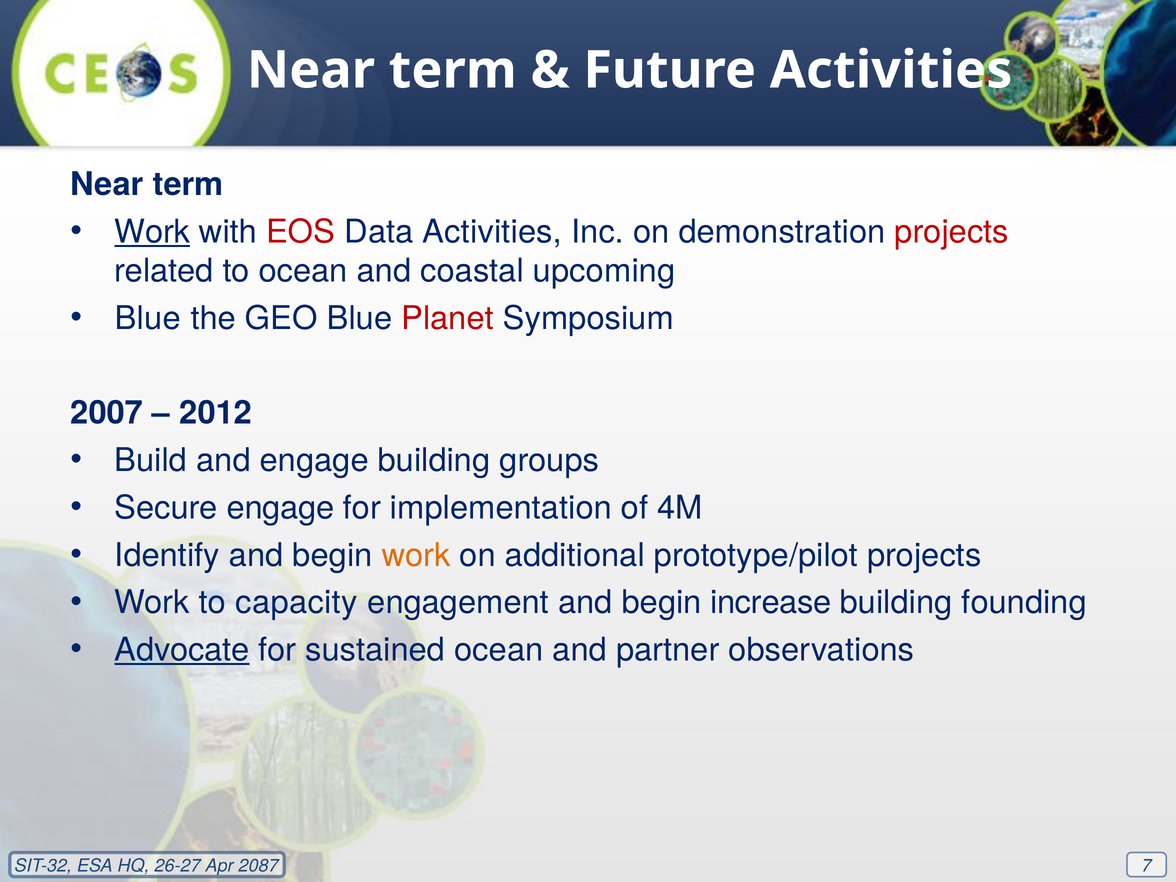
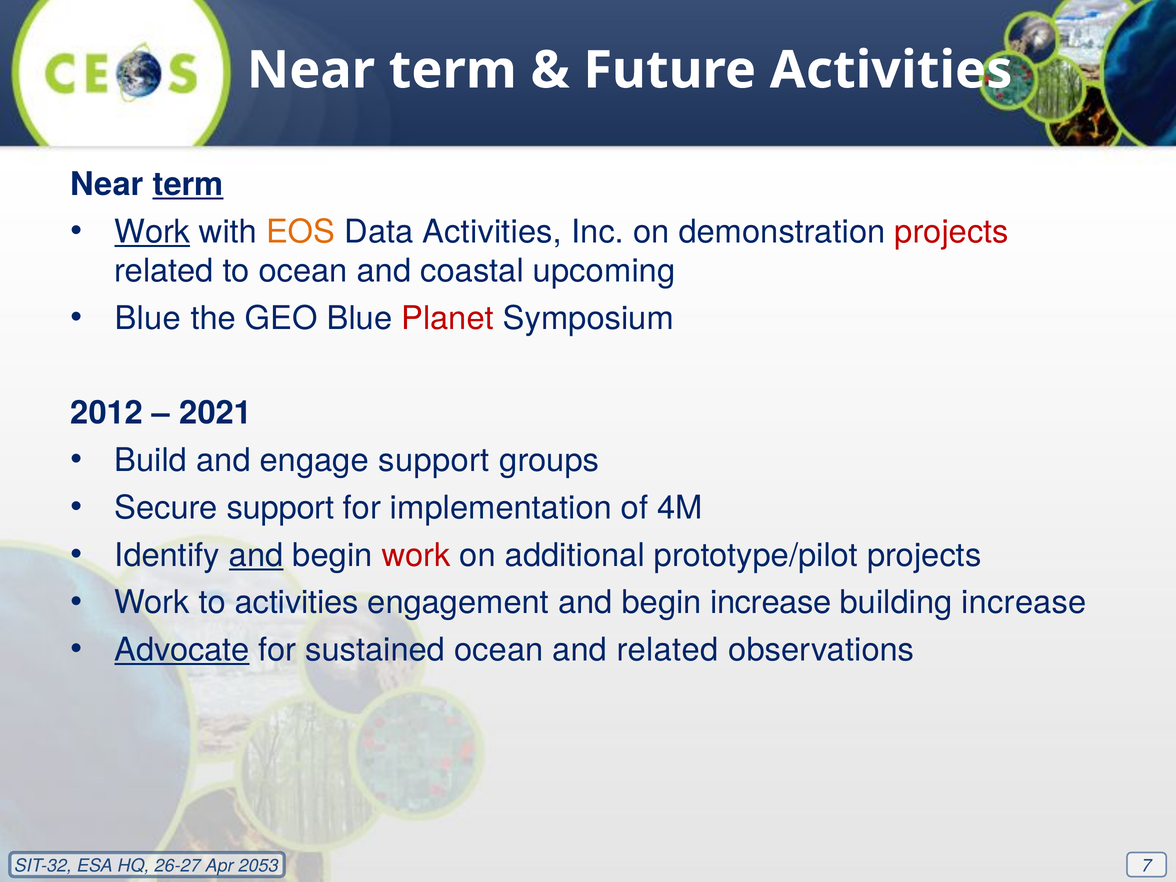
term underline: none -> present (188, 185)
EOS colour: red -> orange (301, 232)
2007: 2007 -> 2012 (107, 413)
2012: 2012 -> 2021 (216, 413)
engage building: building -> support (434, 461)
Secure engage: engage -> support (280, 508)
and underline: none -> present (256, 555)
work colour: orange -> red (416, 555)
to capacity: capacity -> activities (297, 603)
building founding: founding -> increase (1024, 603)
and partner: partner -> related (668, 650)
2087: 2087 -> 2053 (259, 866)
